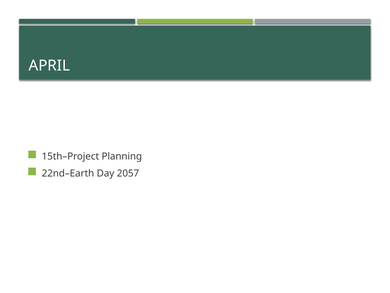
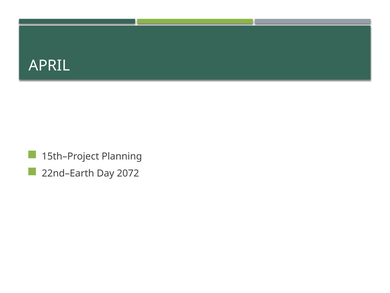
2057: 2057 -> 2072 (128, 173)
